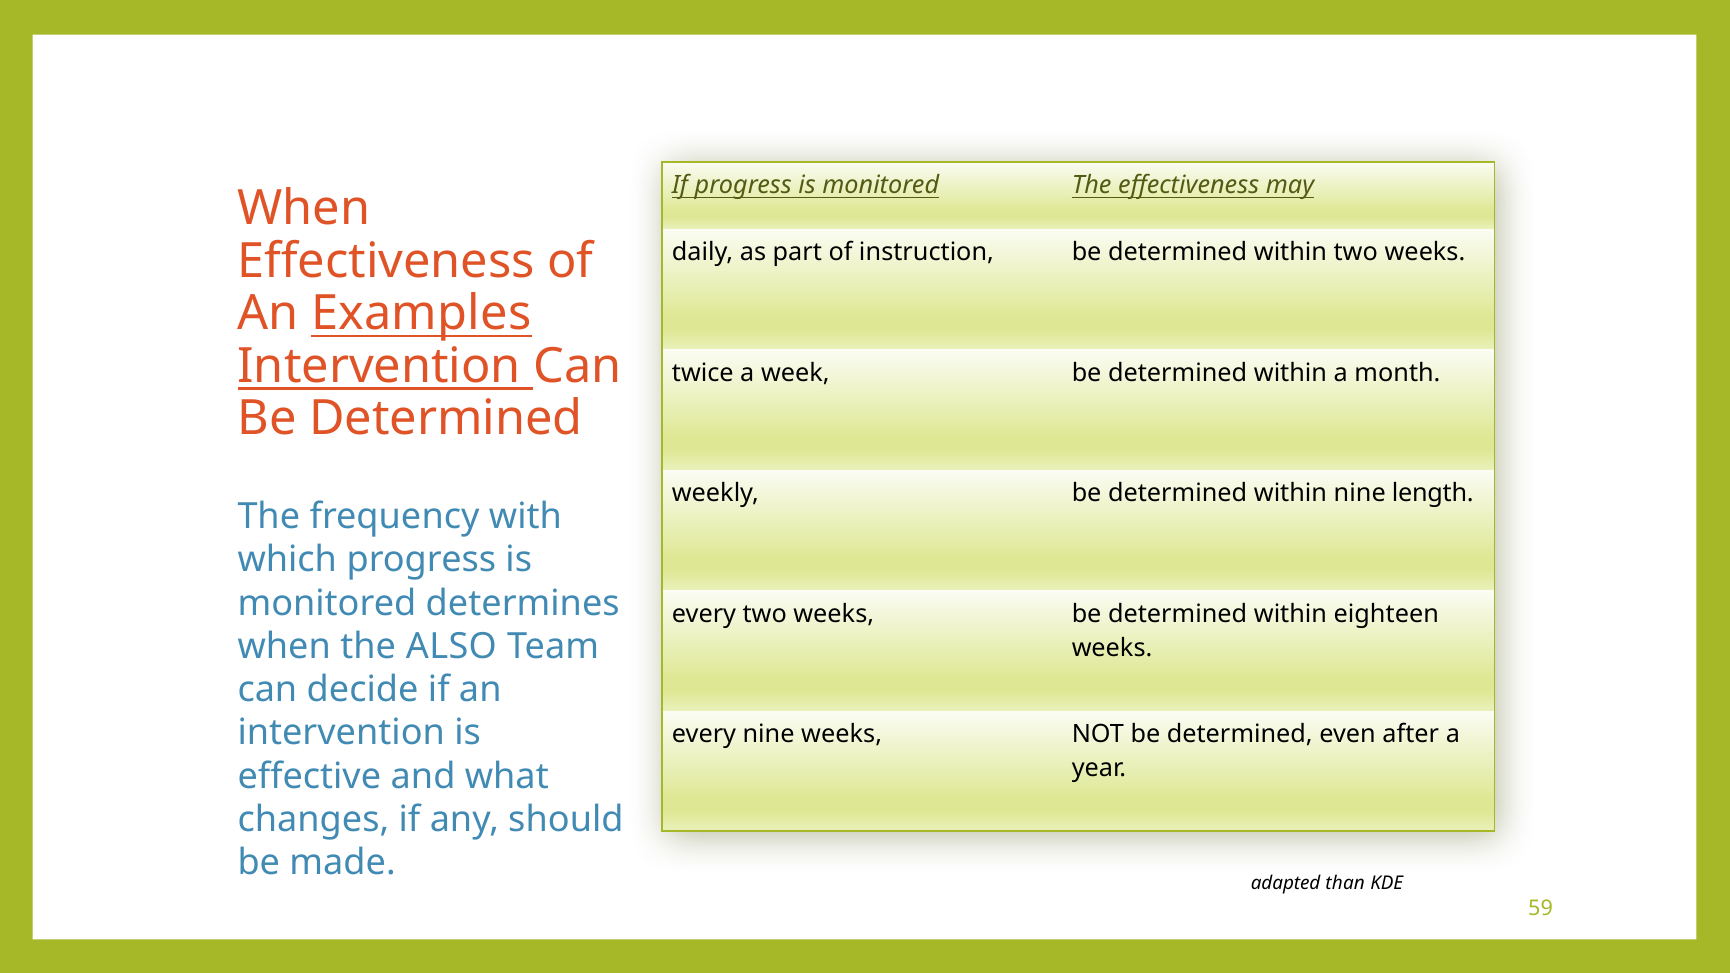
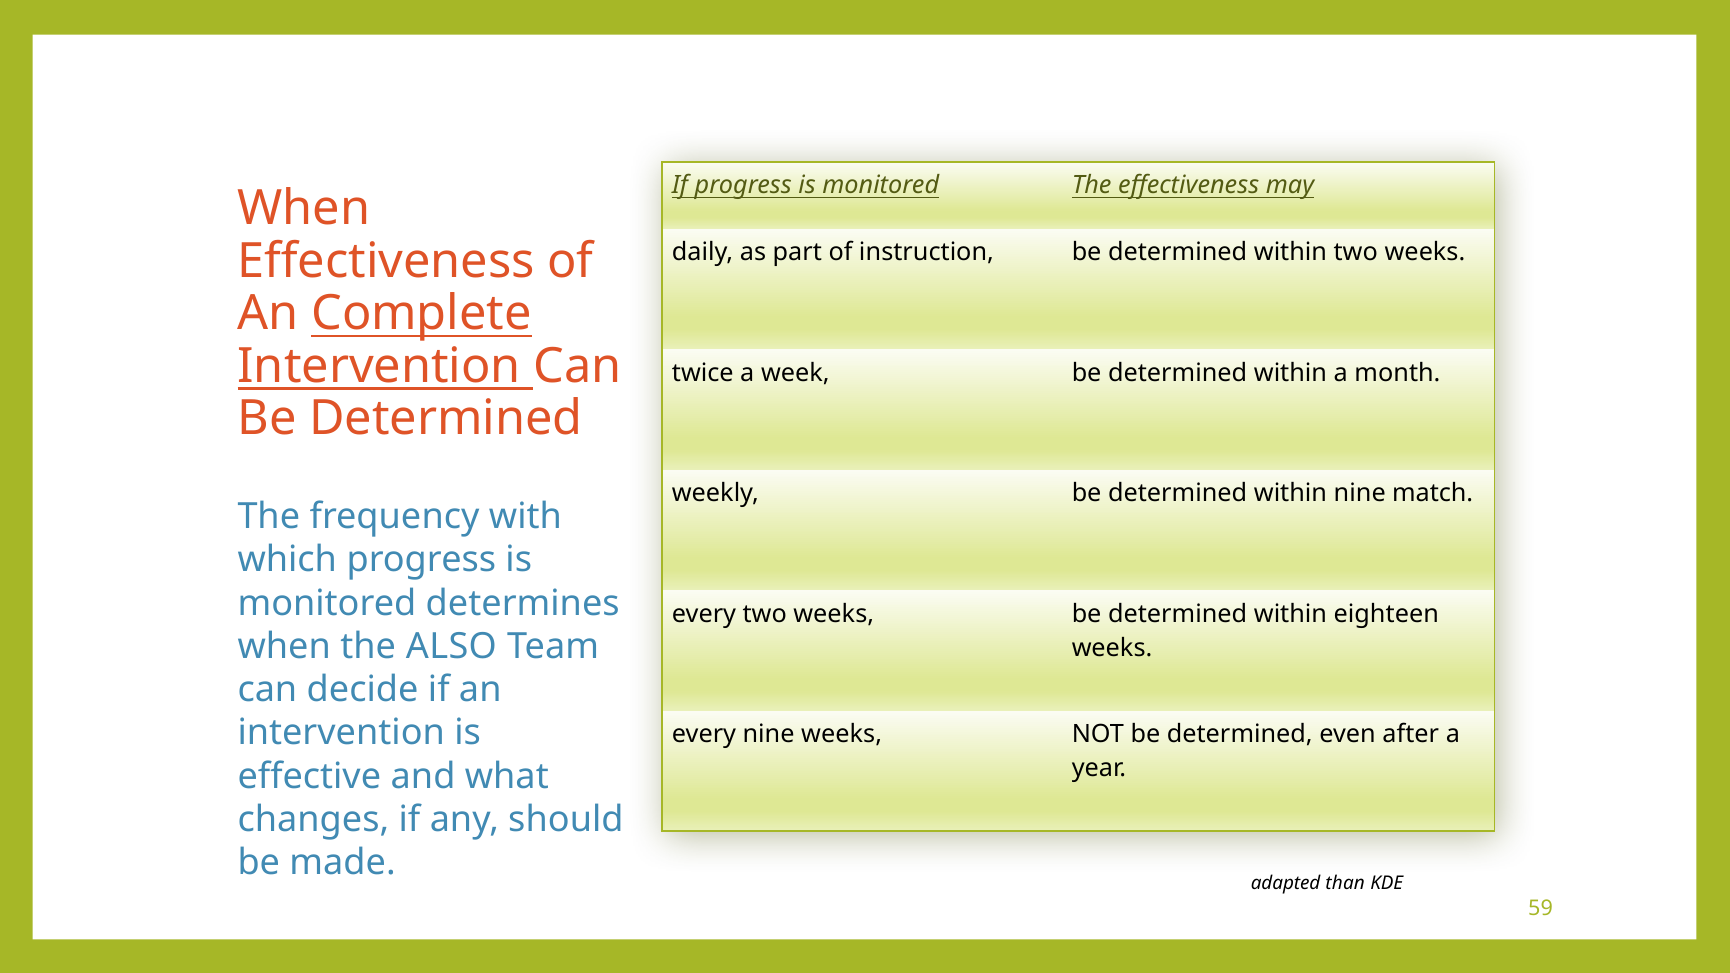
Examples: Examples -> Complete (421, 314)
length: length -> match (1433, 493)
